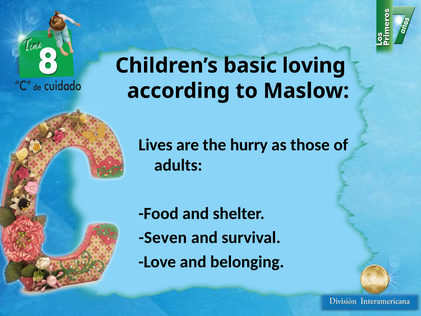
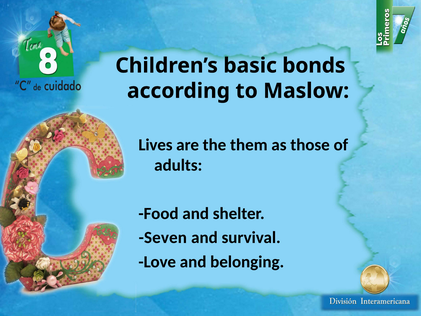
loving: loving -> bonds (314, 66)
hurry: hurry -> them (249, 145)
